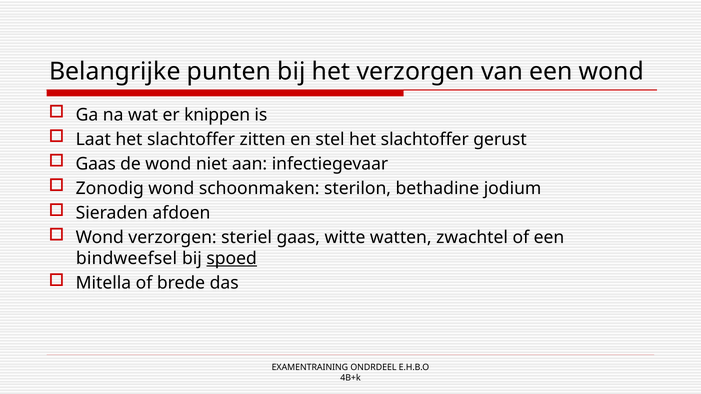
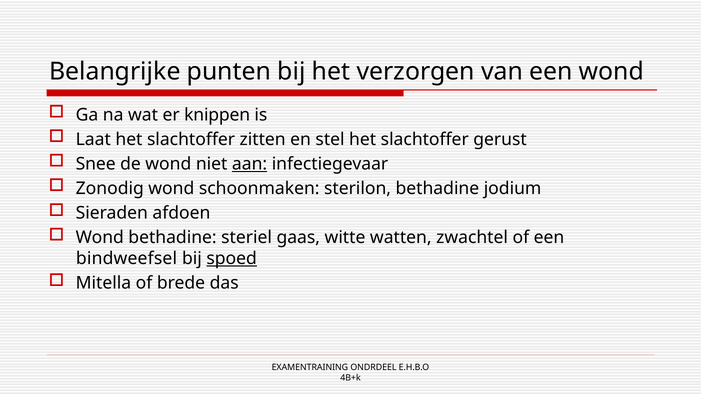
Gaas: Gaas -> Snee (96, 164)
aan underline: none -> present (250, 164)
Wond verzorgen: verzorgen -> bethadine (173, 238)
